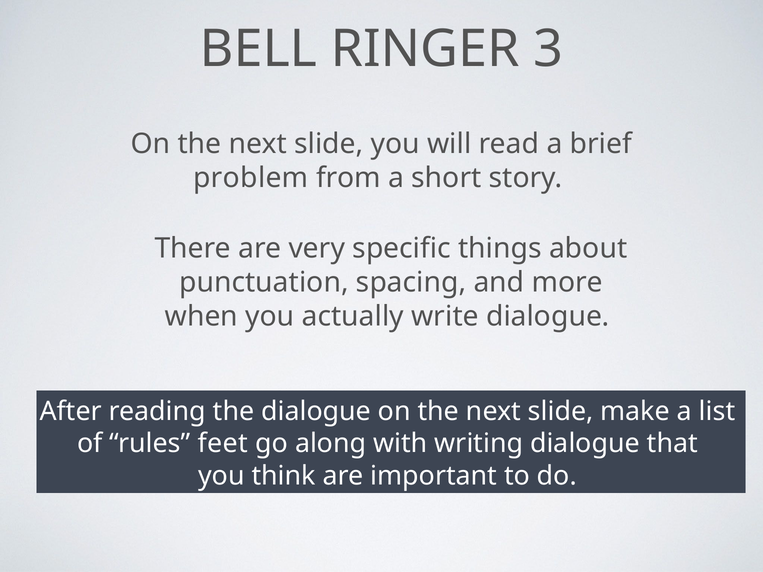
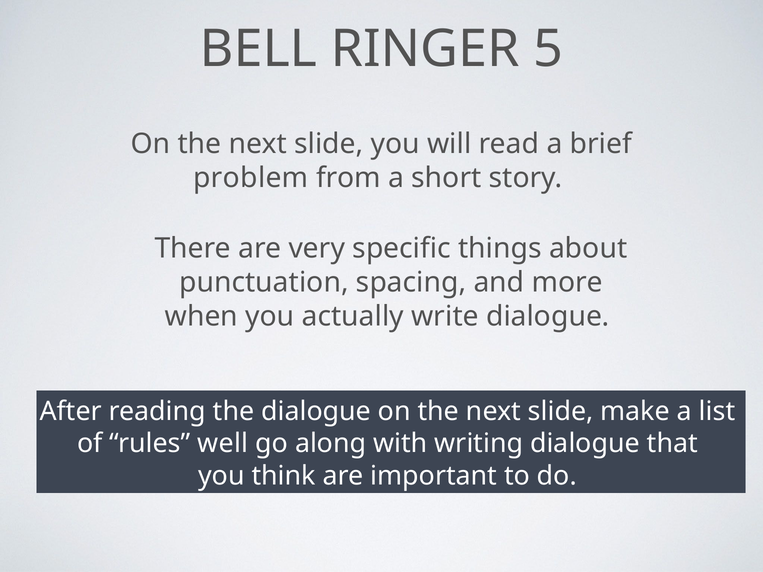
3: 3 -> 5 (548, 49)
feet: feet -> well (223, 444)
